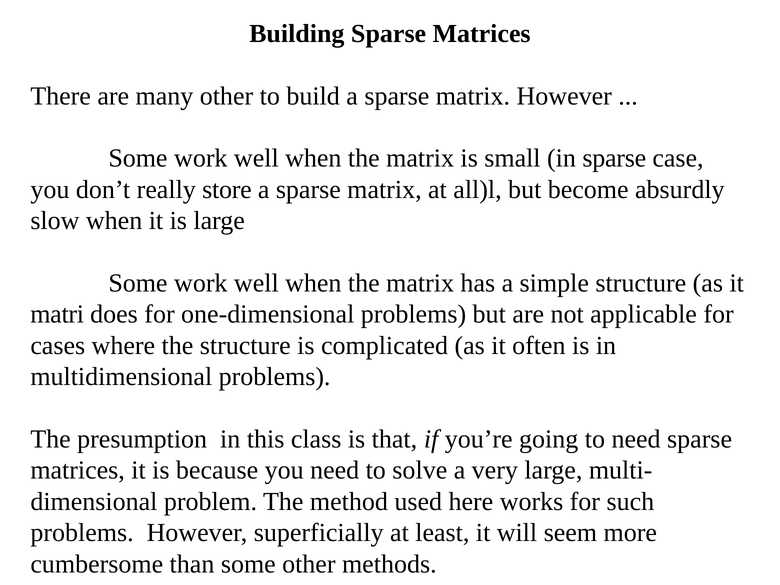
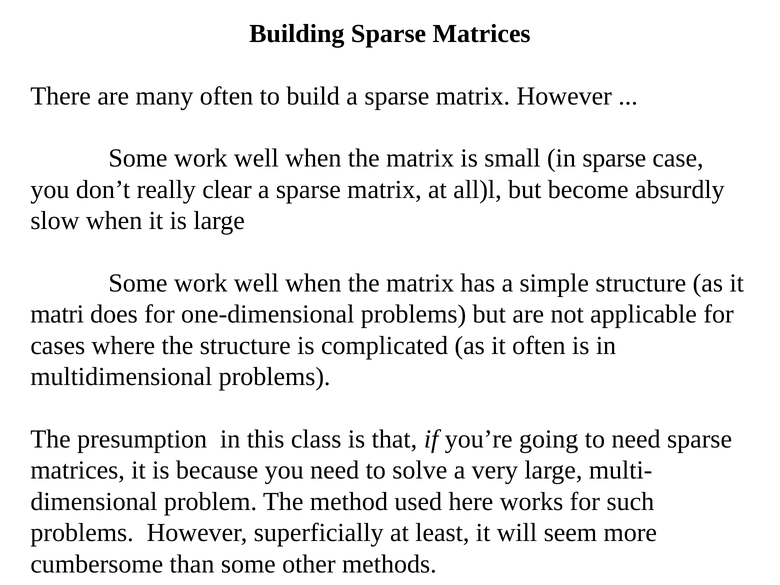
many other: other -> often (226, 96)
store: store -> clear (227, 190)
